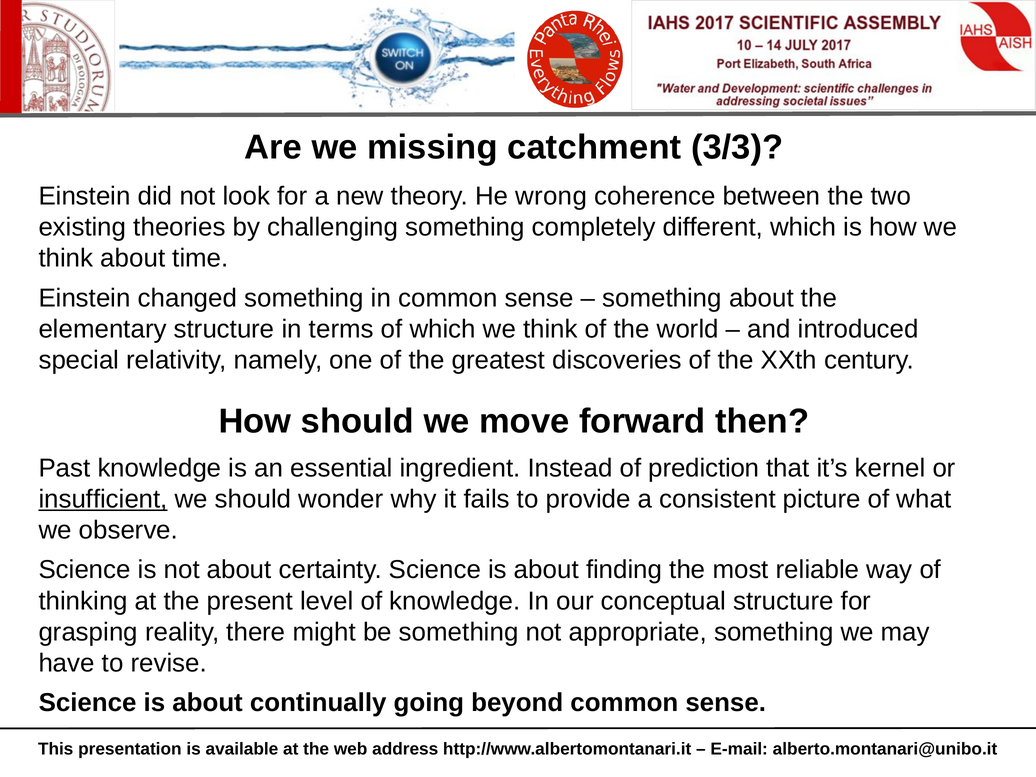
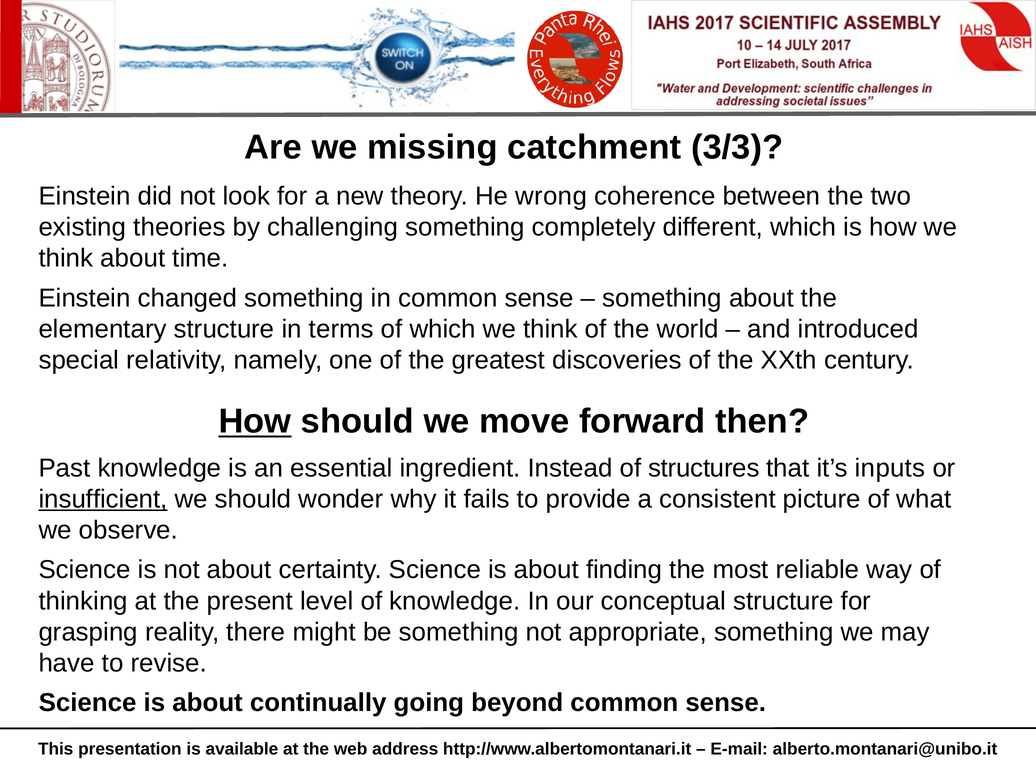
How underline: none -> present (255, 422)
prediction: prediction -> structures (704, 468)
kernel: kernel -> inputs (890, 468)
